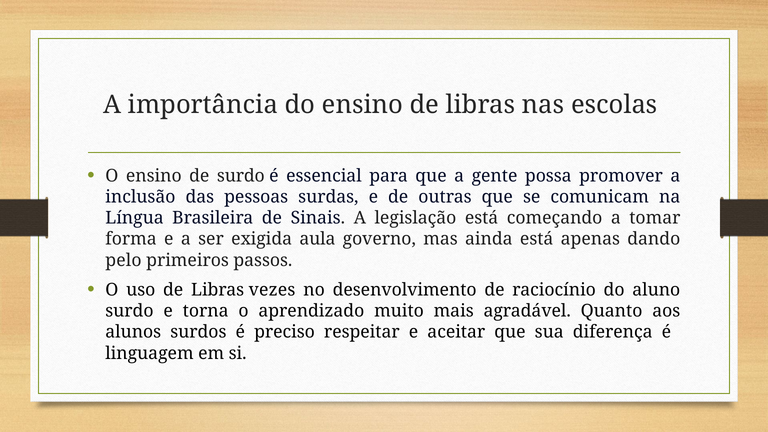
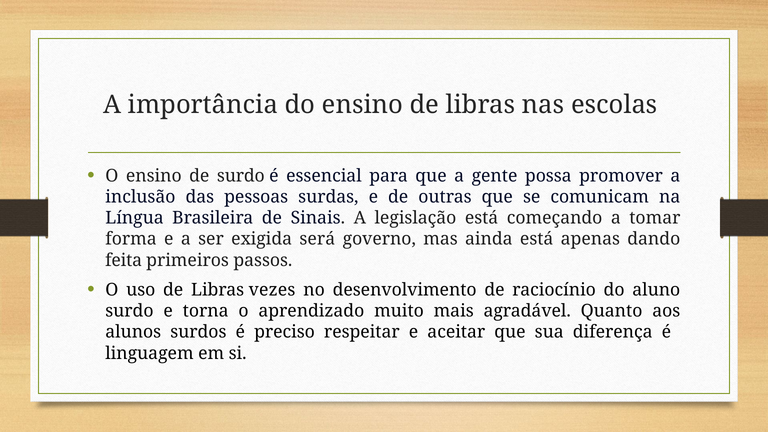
aula: aula -> será (317, 239)
pelo: pelo -> feita (124, 260)
